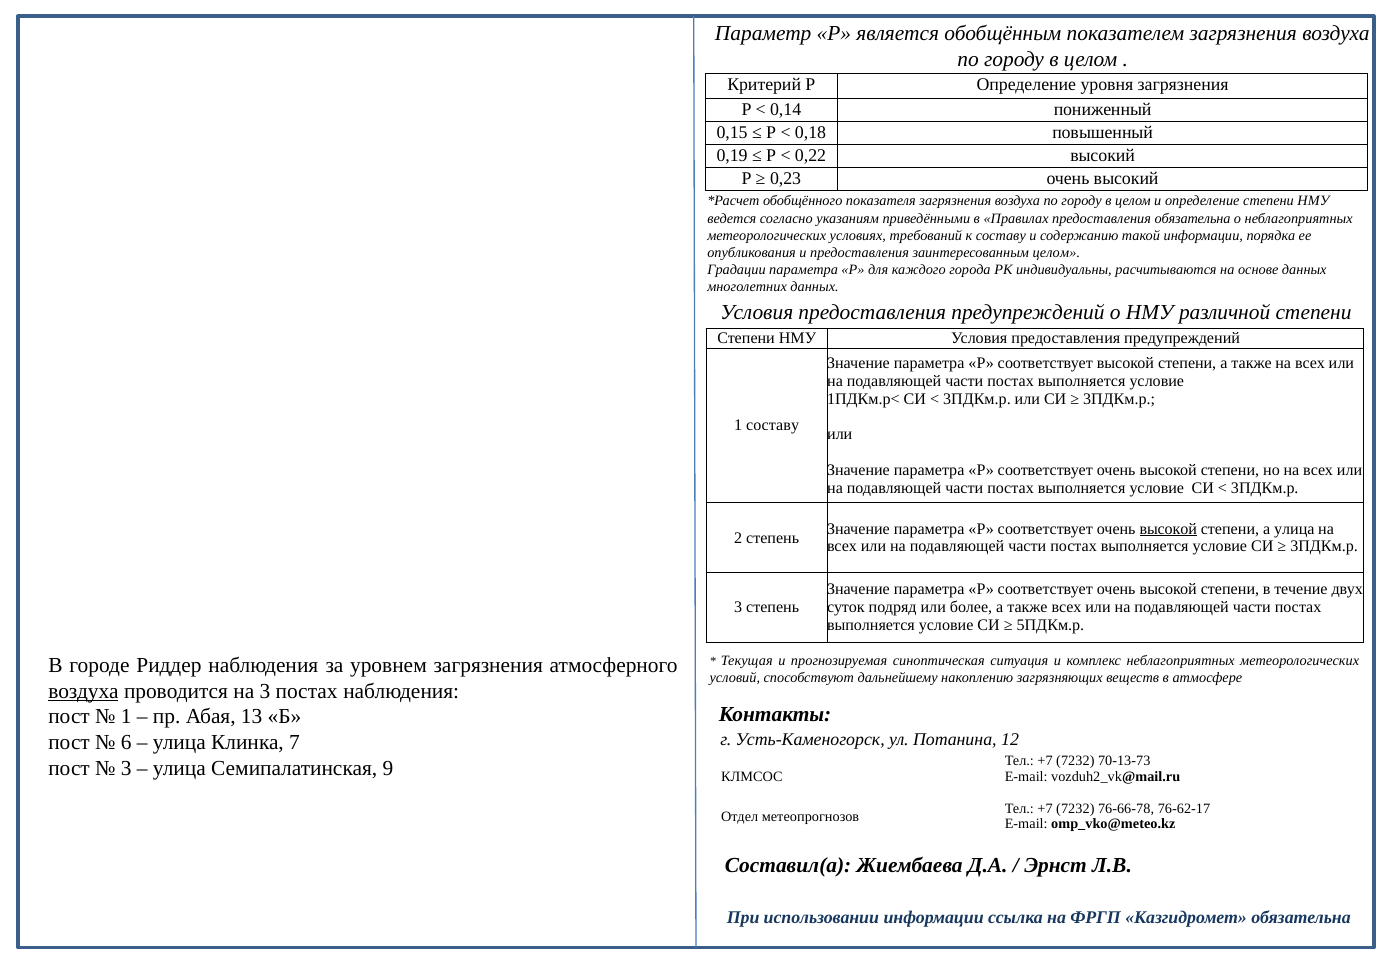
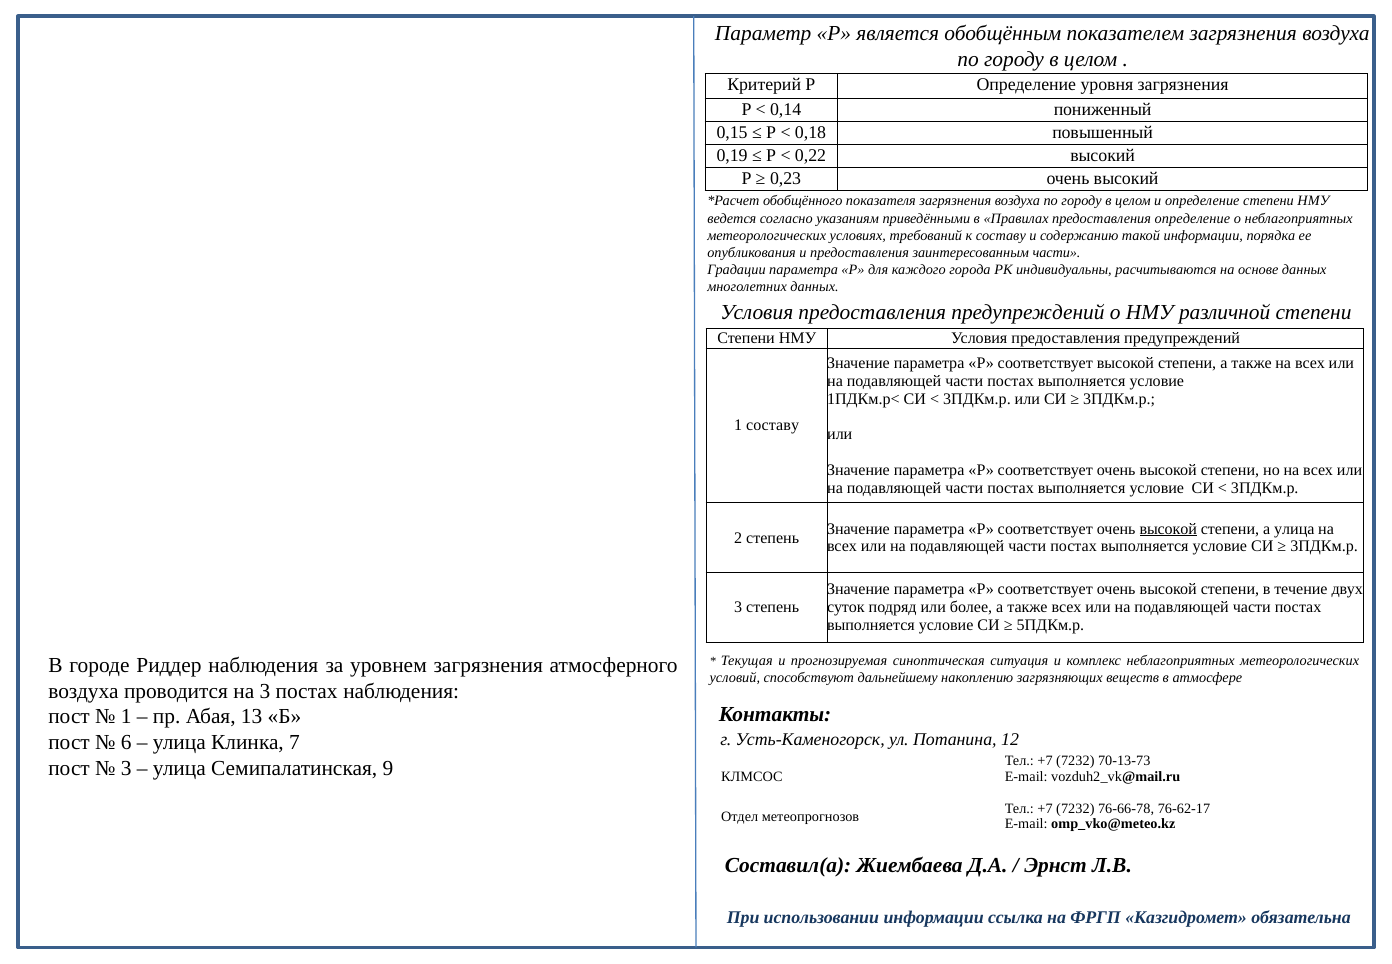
предоставления обязательна: обязательна -> определение (1192, 218)
заинтересованным целом: целом -> части (1056, 252)
воздуха underline: present -> none (83, 691)
